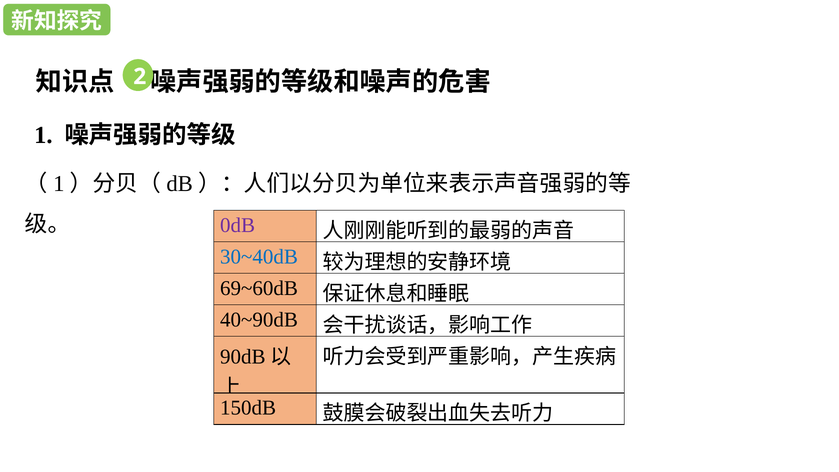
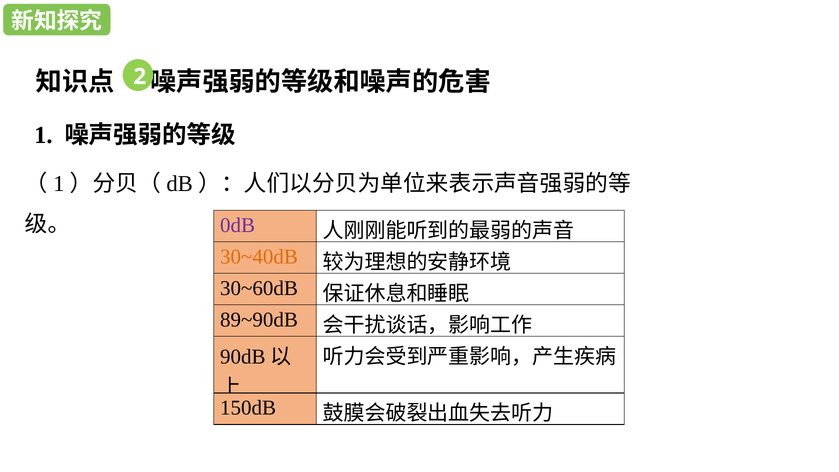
30~40dB colour: blue -> orange (259, 257)
69~60dB: 69~60dB -> 30~60dB (259, 288)
40~90dB: 40~90dB -> 89~90dB (259, 320)
